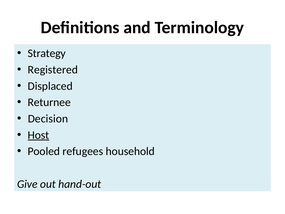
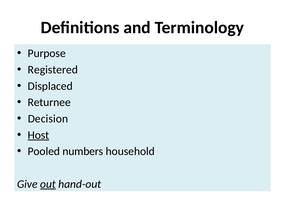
Strategy: Strategy -> Purpose (47, 53)
refugees: refugees -> numbers (83, 151)
out underline: none -> present (48, 184)
